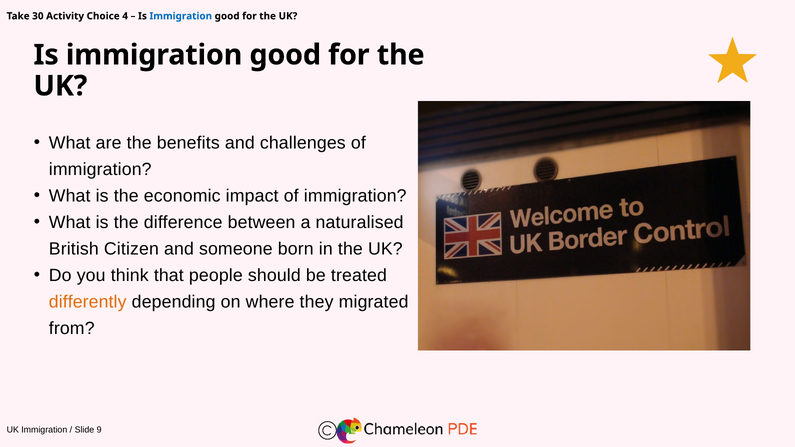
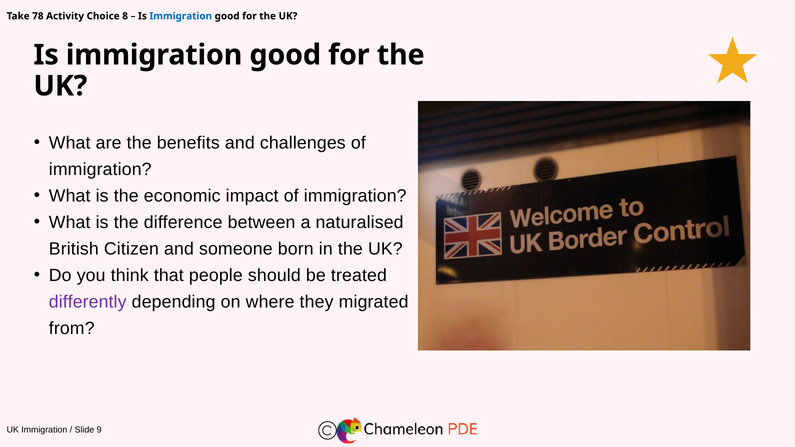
30: 30 -> 78 (38, 16)
4: 4 -> 8 (125, 16)
differently colour: orange -> purple (88, 302)
